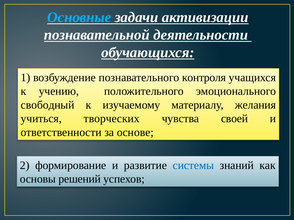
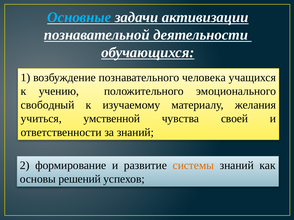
контроля: контроля -> человека (204, 78)
творческих: творческих -> умственной (112, 119)
за основе: основе -> знаний (135, 133)
системы colour: blue -> orange (193, 166)
